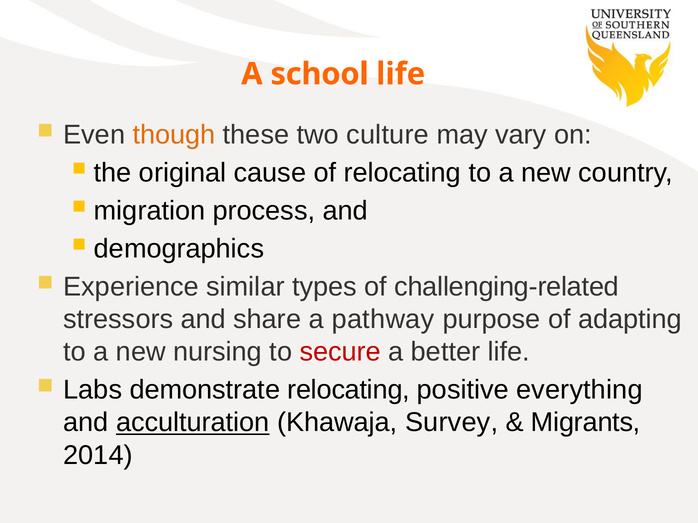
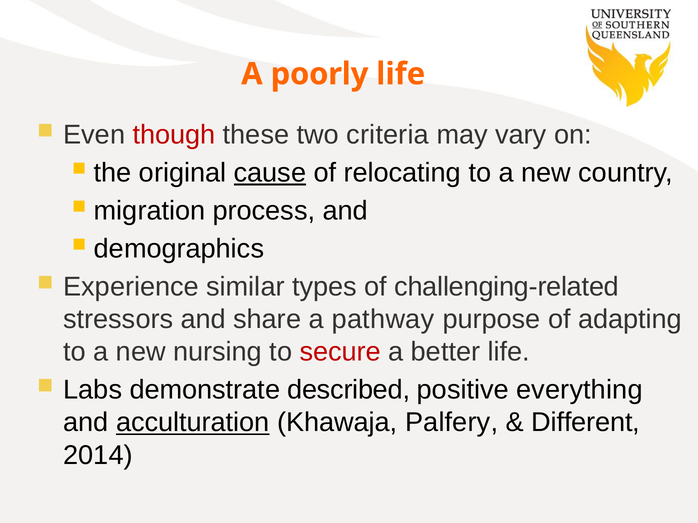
school: school -> poorly (320, 74)
though colour: orange -> red (174, 135)
culture: culture -> criteria (388, 135)
cause underline: none -> present (270, 173)
demonstrate relocating: relocating -> described (349, 390)
Survey: Survey -> Palfery (452, 423)
Migrants: Migrants -> Different (586, 423)
